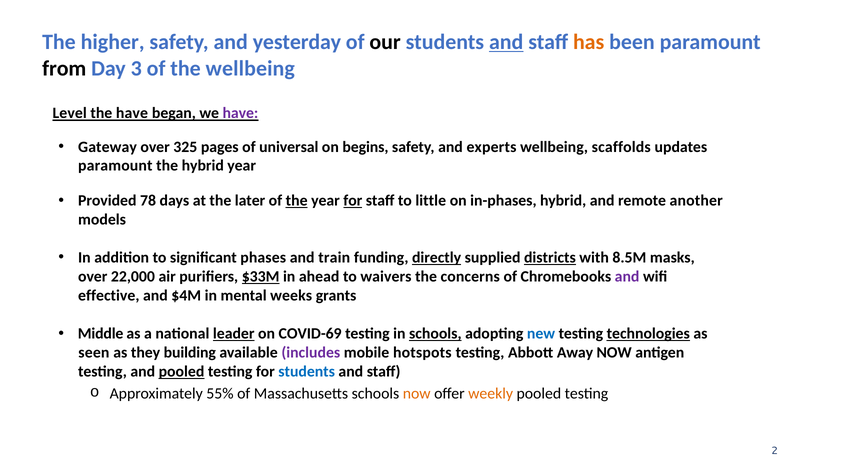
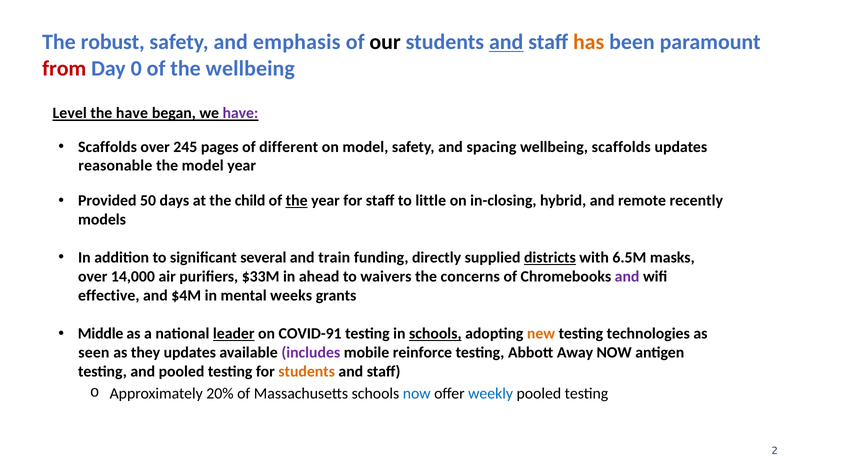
higher: higher -> robust (113, 42)
yesterday: yesterday -> emphasis (297, 42)
from colour: black -> red (64, 69)
3: 3 -> 0 (136, 69)
Gateway: Gateway -> Scaffolds (108, 147)
325: 325 -> 245 (185, 147)
universal: universal -> different (289, 147)
on begins: begins -> model (365, 147)
experts: experts -> spacing (491, 147)
paramount: paramount -> reasonable (115, 166)
the hybrid: hybrid -> model (203, 166)
78: 78 -> 50 (148, 201)
later: later -> child (250, 201)
for underline: present -> none (353, 201)
in-phases: in-phases -> in-closing (503, 201)
another: another -> recently (696, 201)
phases: phases -> several (263, 258)
directly underline: present -> none (437, 258)
8.5M: 8.5M -> 6.5M (629, 258)
22,000: 22,000 -> 14,000 (133, 277)
$33M underline: present -> none (261, 277)
COVID-69: COVID-69 -> COVID-91 (310, 334)
new colour: blue -> orange (541, 334)
technologies underline: present -> none (648, 334)
they building: building -> updates (190, 353)
hotspots: hotspots -> reinforce (422, 353)
pooled underline: present -> none (182, 372)
students colour: blue -> orange (307, 372)
55%: 55% -> 20% (220, 394)
now colour: orange -> blue (417, 394)
weekly colour: orange -> blue (491, 394)
